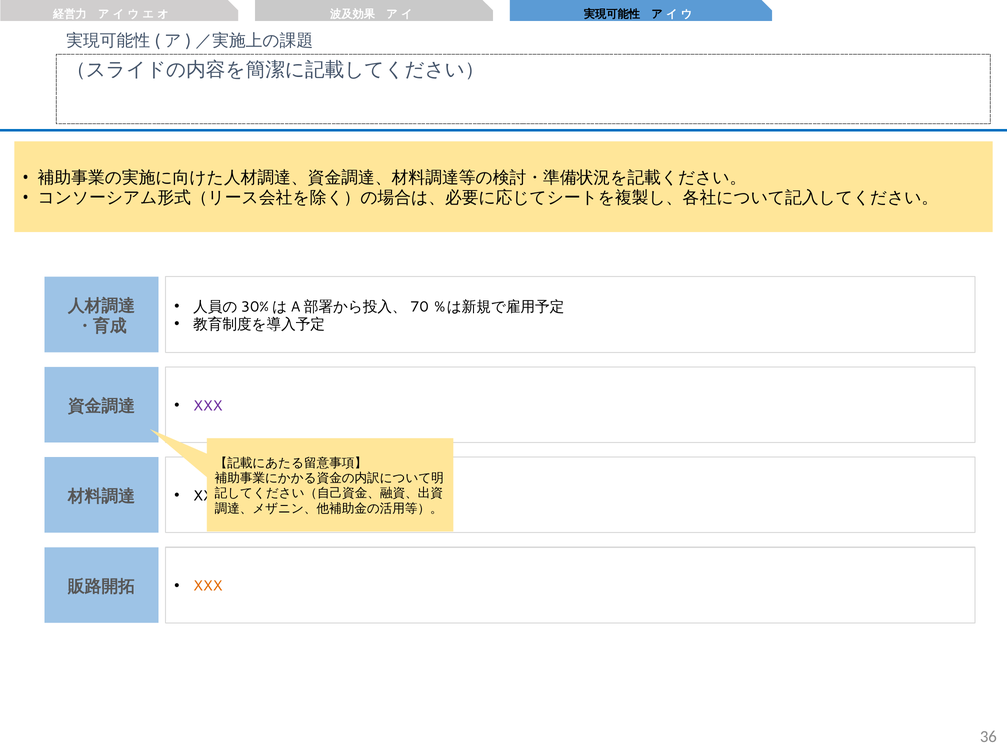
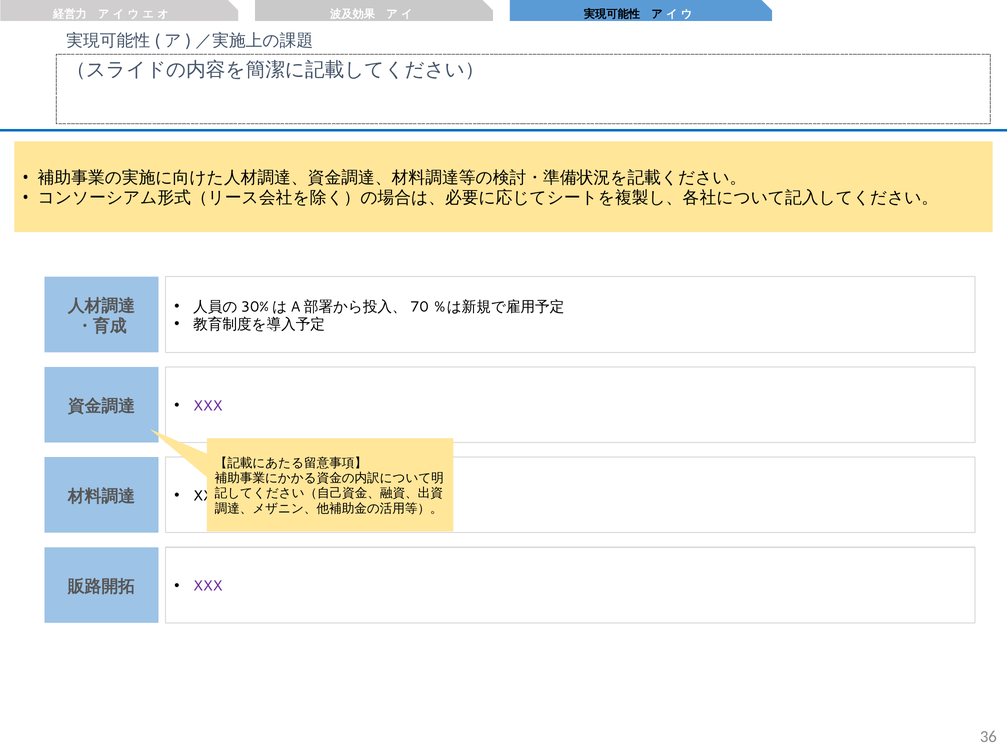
XXX colour: orange -> purple (208, 585)
